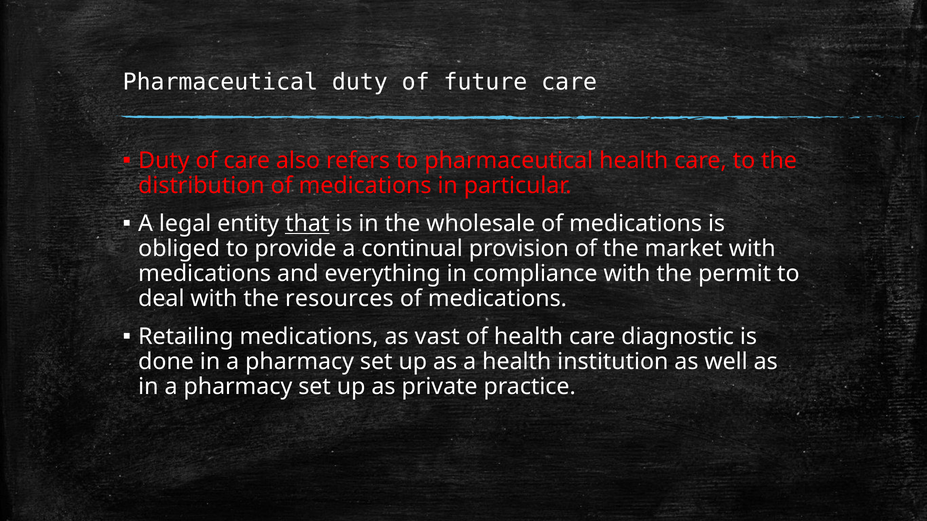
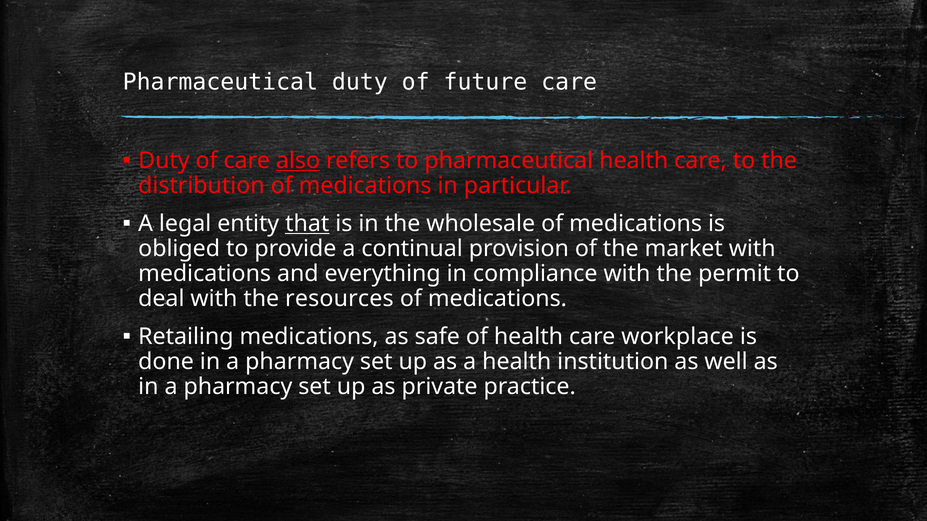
also underline: none -> present (298, 161)
vast: vast -> safe (437, 337)
diagnostic: diagnostic -> workplace (678, 337)
